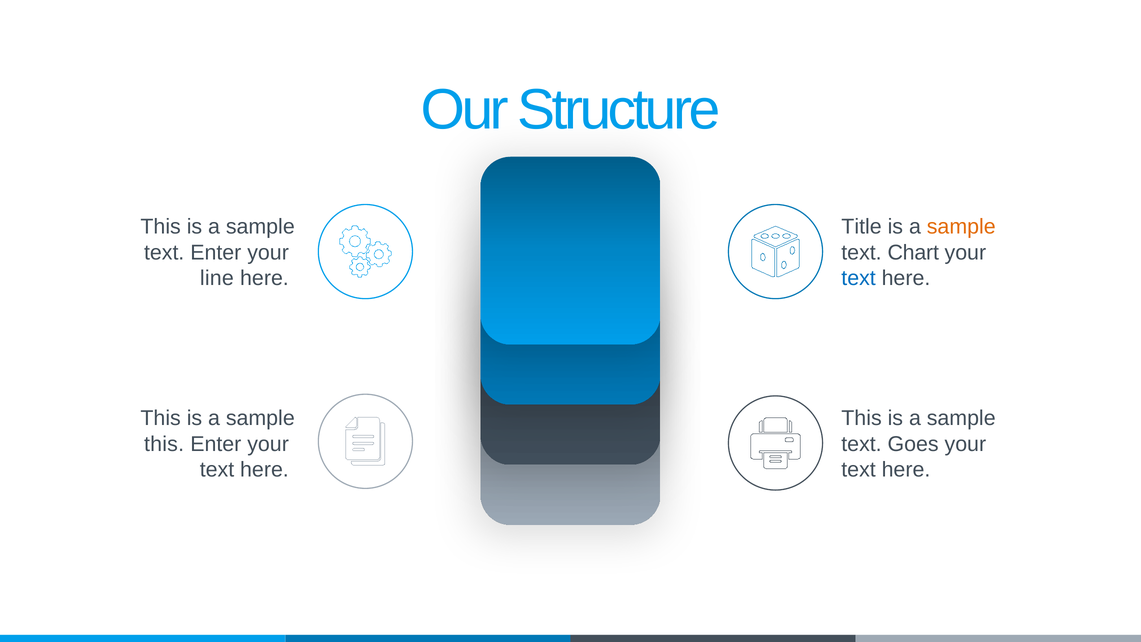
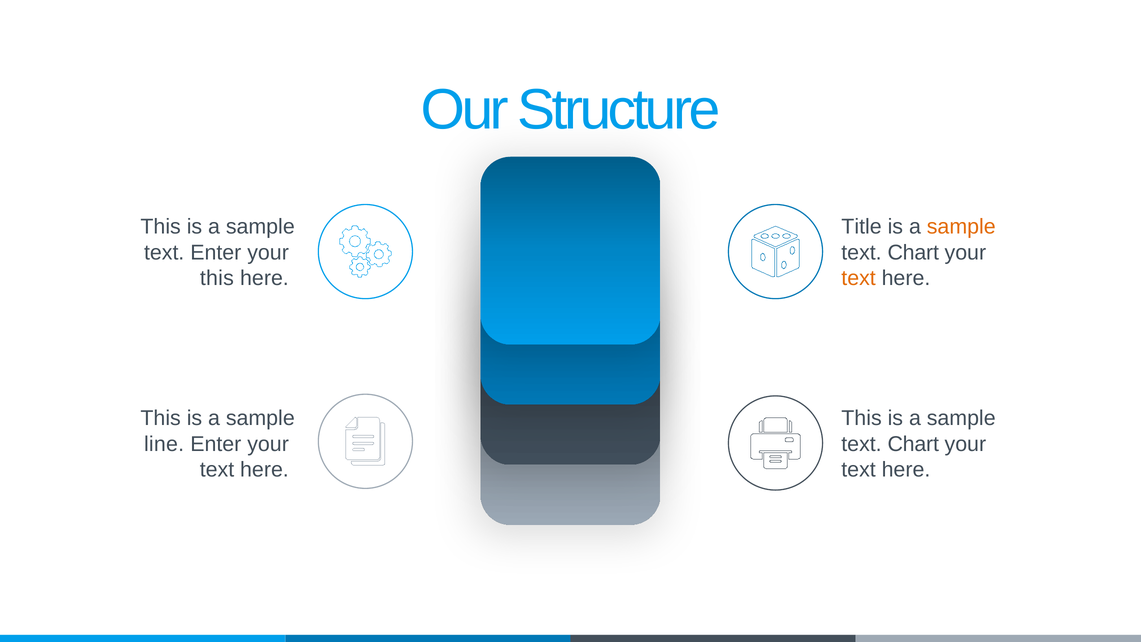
line: line -> this (217, 278)
text colour: blue -> orange (859, 278)
this: this -> line (164, 444)
Goes: Goes -> Chart (913, 444)
